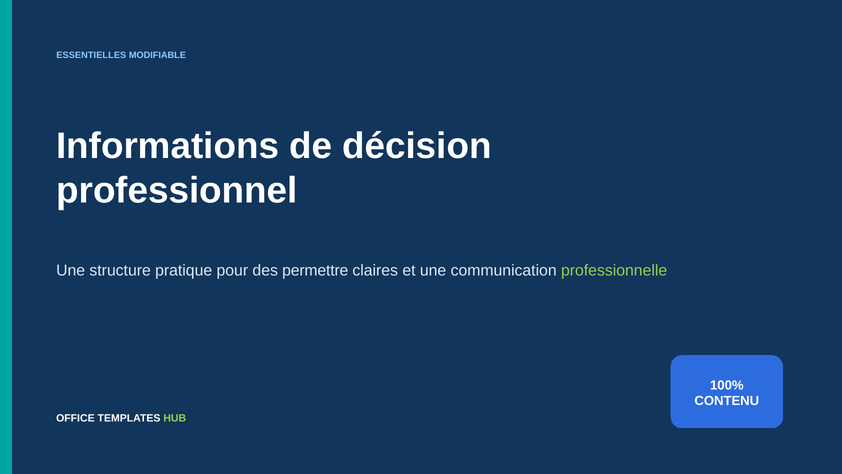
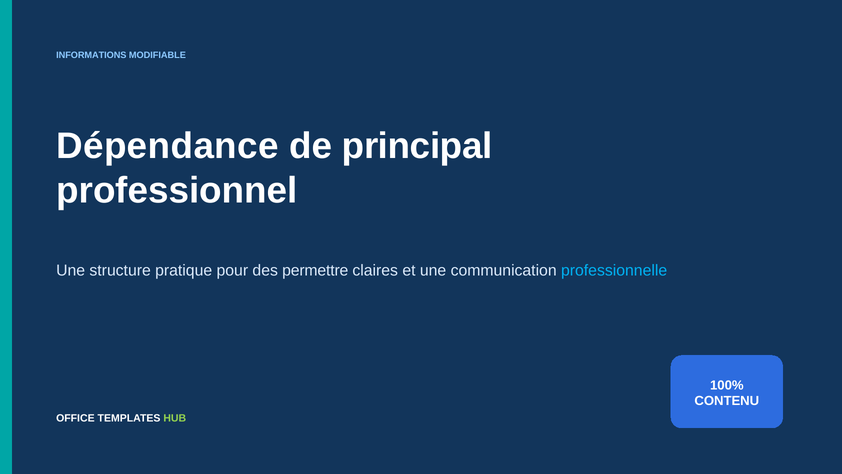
ESSENTIELLES: ESSENTIELLES -> INFORMATIONS (91, 55)
Informations: Informations -> Dépendance (167, 146)
décision: décision -> principal (417, 146)
professionnelle colour: light green -> light blue (614, 270)
